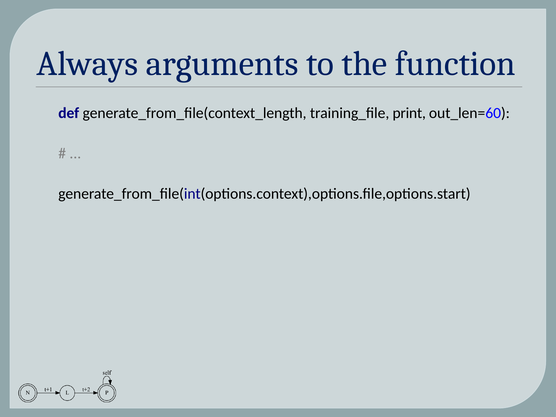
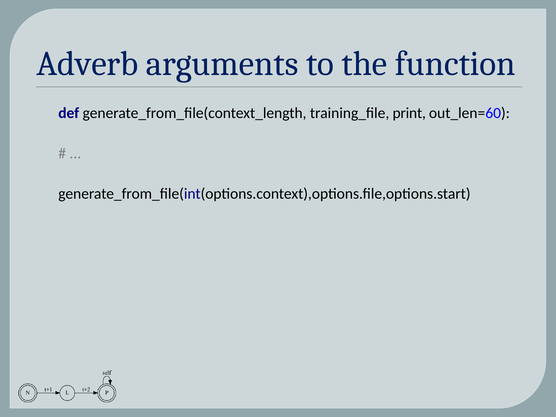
Always: Always -> Adverb (87, 64)
